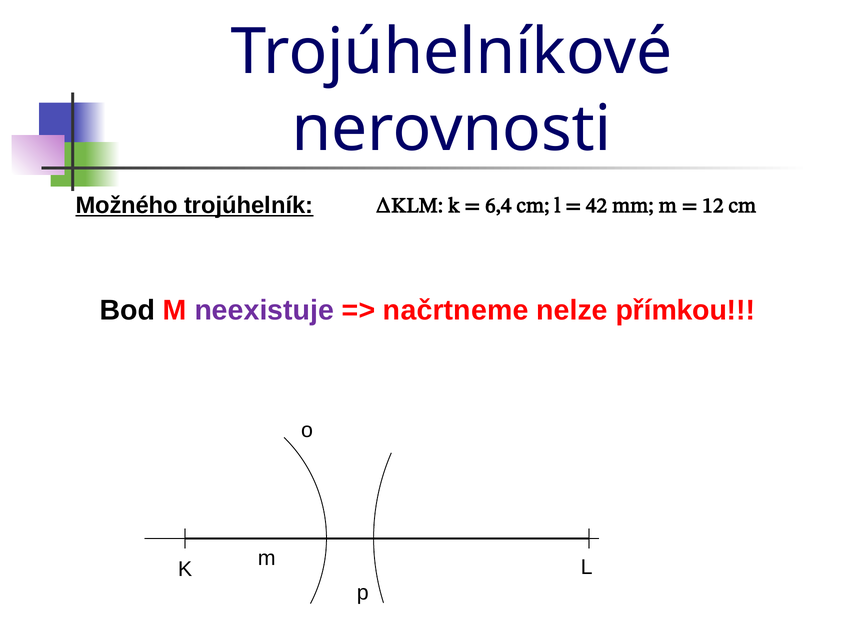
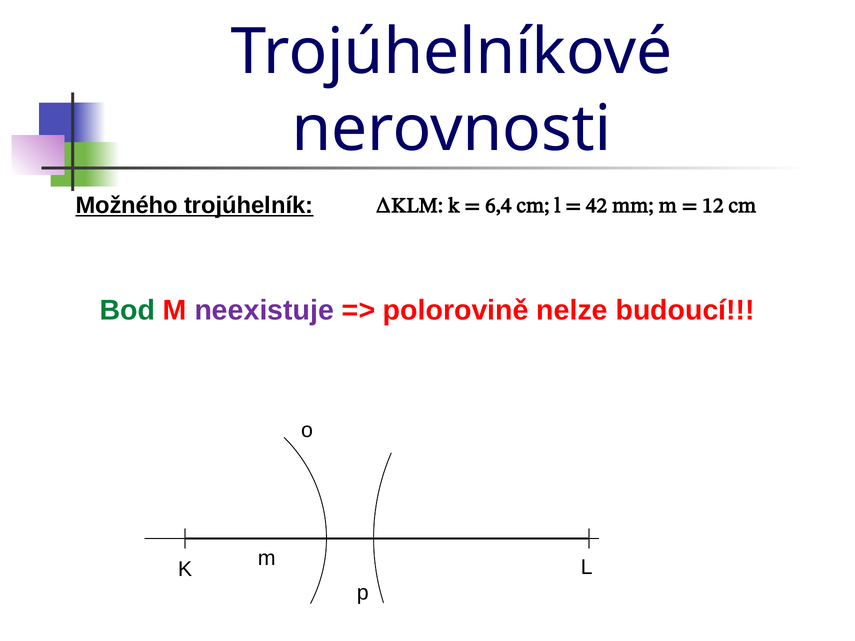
Bod colour: black -> green (127, 310)
načrtneme: načrtneme -> polorovině (456, 310)
přímkou: přímkou -> budoucí (685, 310)
